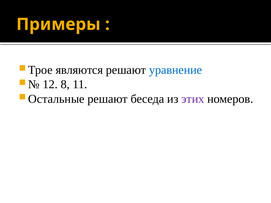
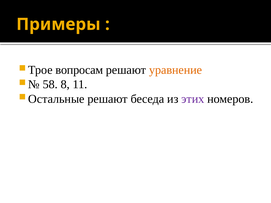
являются: являются -> вопросам (79, 70)
уравнение colour: blue -> orange (176, 70)
12: 12 -> 58 (50, 85)
